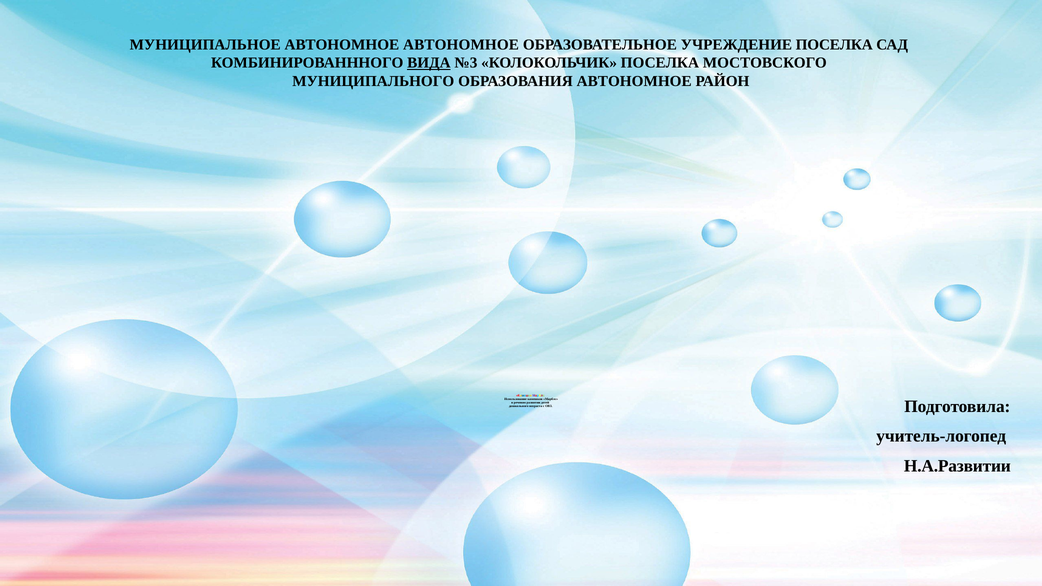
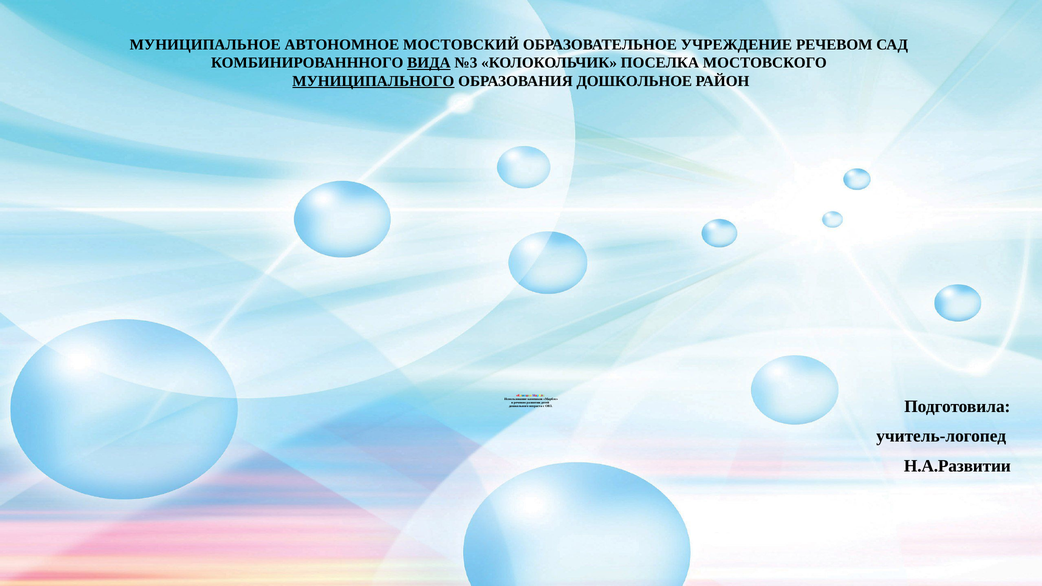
АВТОНОМНОЕ АВТОНОМНОЕ: АВТОНОМНОЕ -> МОСТОВСКИЙ (461, 45)
УЧРЕЖДЕНИЕ ПОСЕЛКА: ПОСЕЛКА -> РЕЧЕВОМ (834, 45)
МУНИЦИПАЛЬНОГО underline: none -> present (373, 81)
ОБРАЗОВАНИЯ АВТОНОМНОЕ: АВТОНОМНОЕ -> ДОШКОЛЬНОЕ (634, 81)
